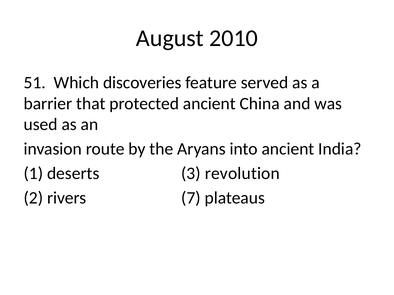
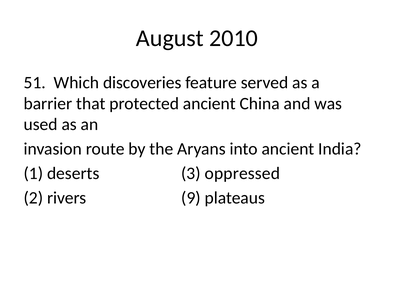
revolution: revolution -> oppressed (242, 174)
7: 7 -> 9 (191, 198)
